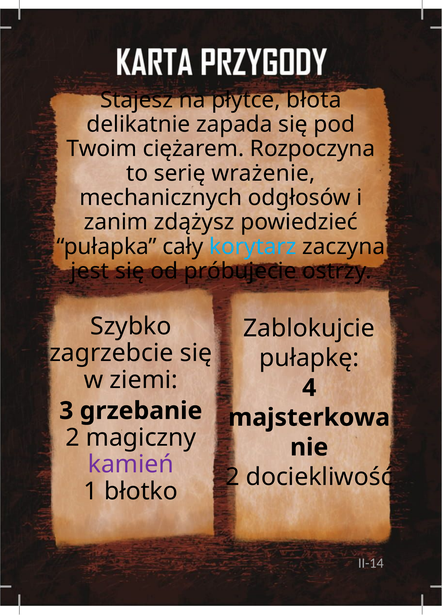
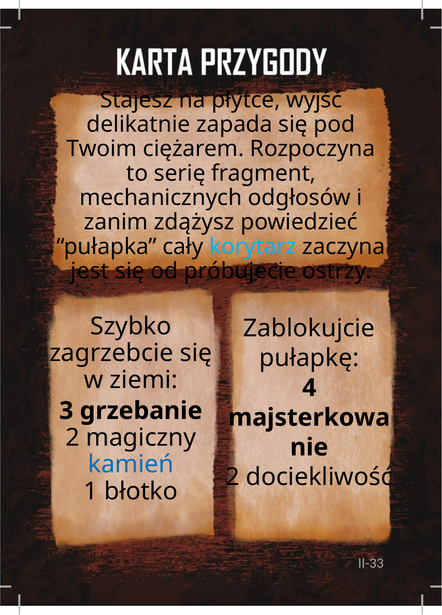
błota: błota -> wyjść (314, 100)
wrażenie: wrażenie -> fragment (263, 173)
kamień colour: purple -> blue (131, 465)
II-14: II-14 -> II-33 (371, 563)
